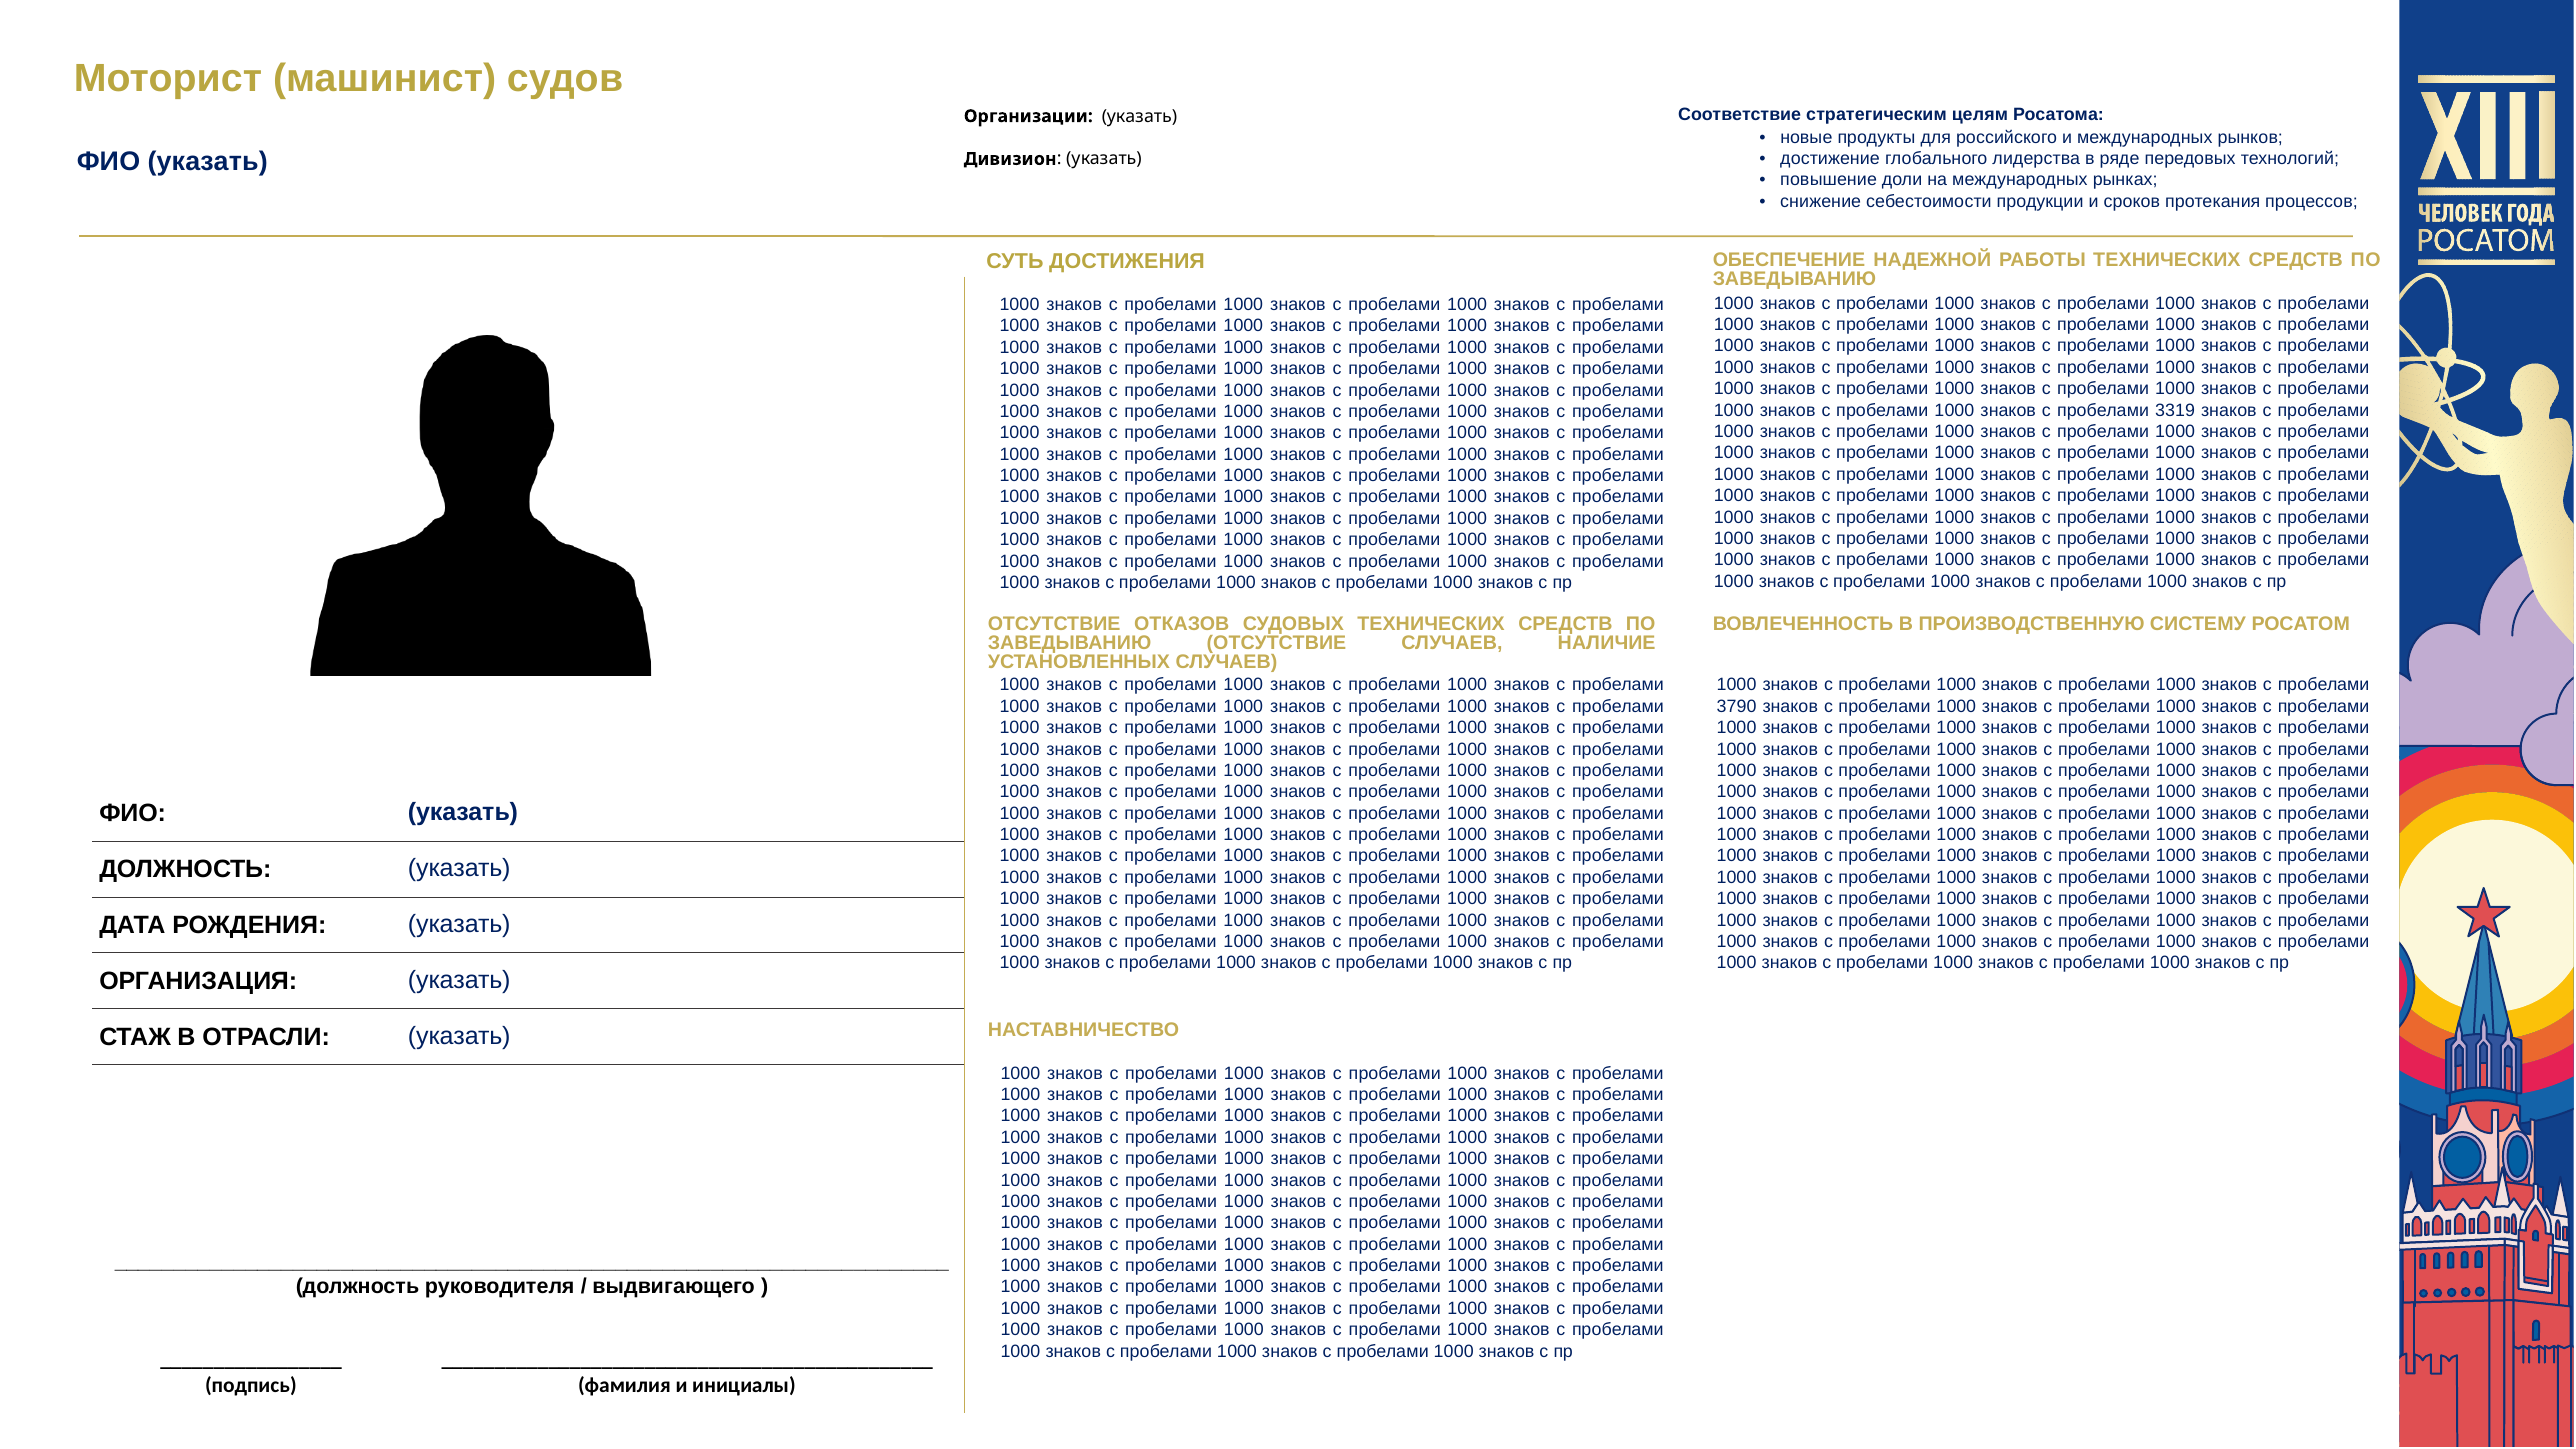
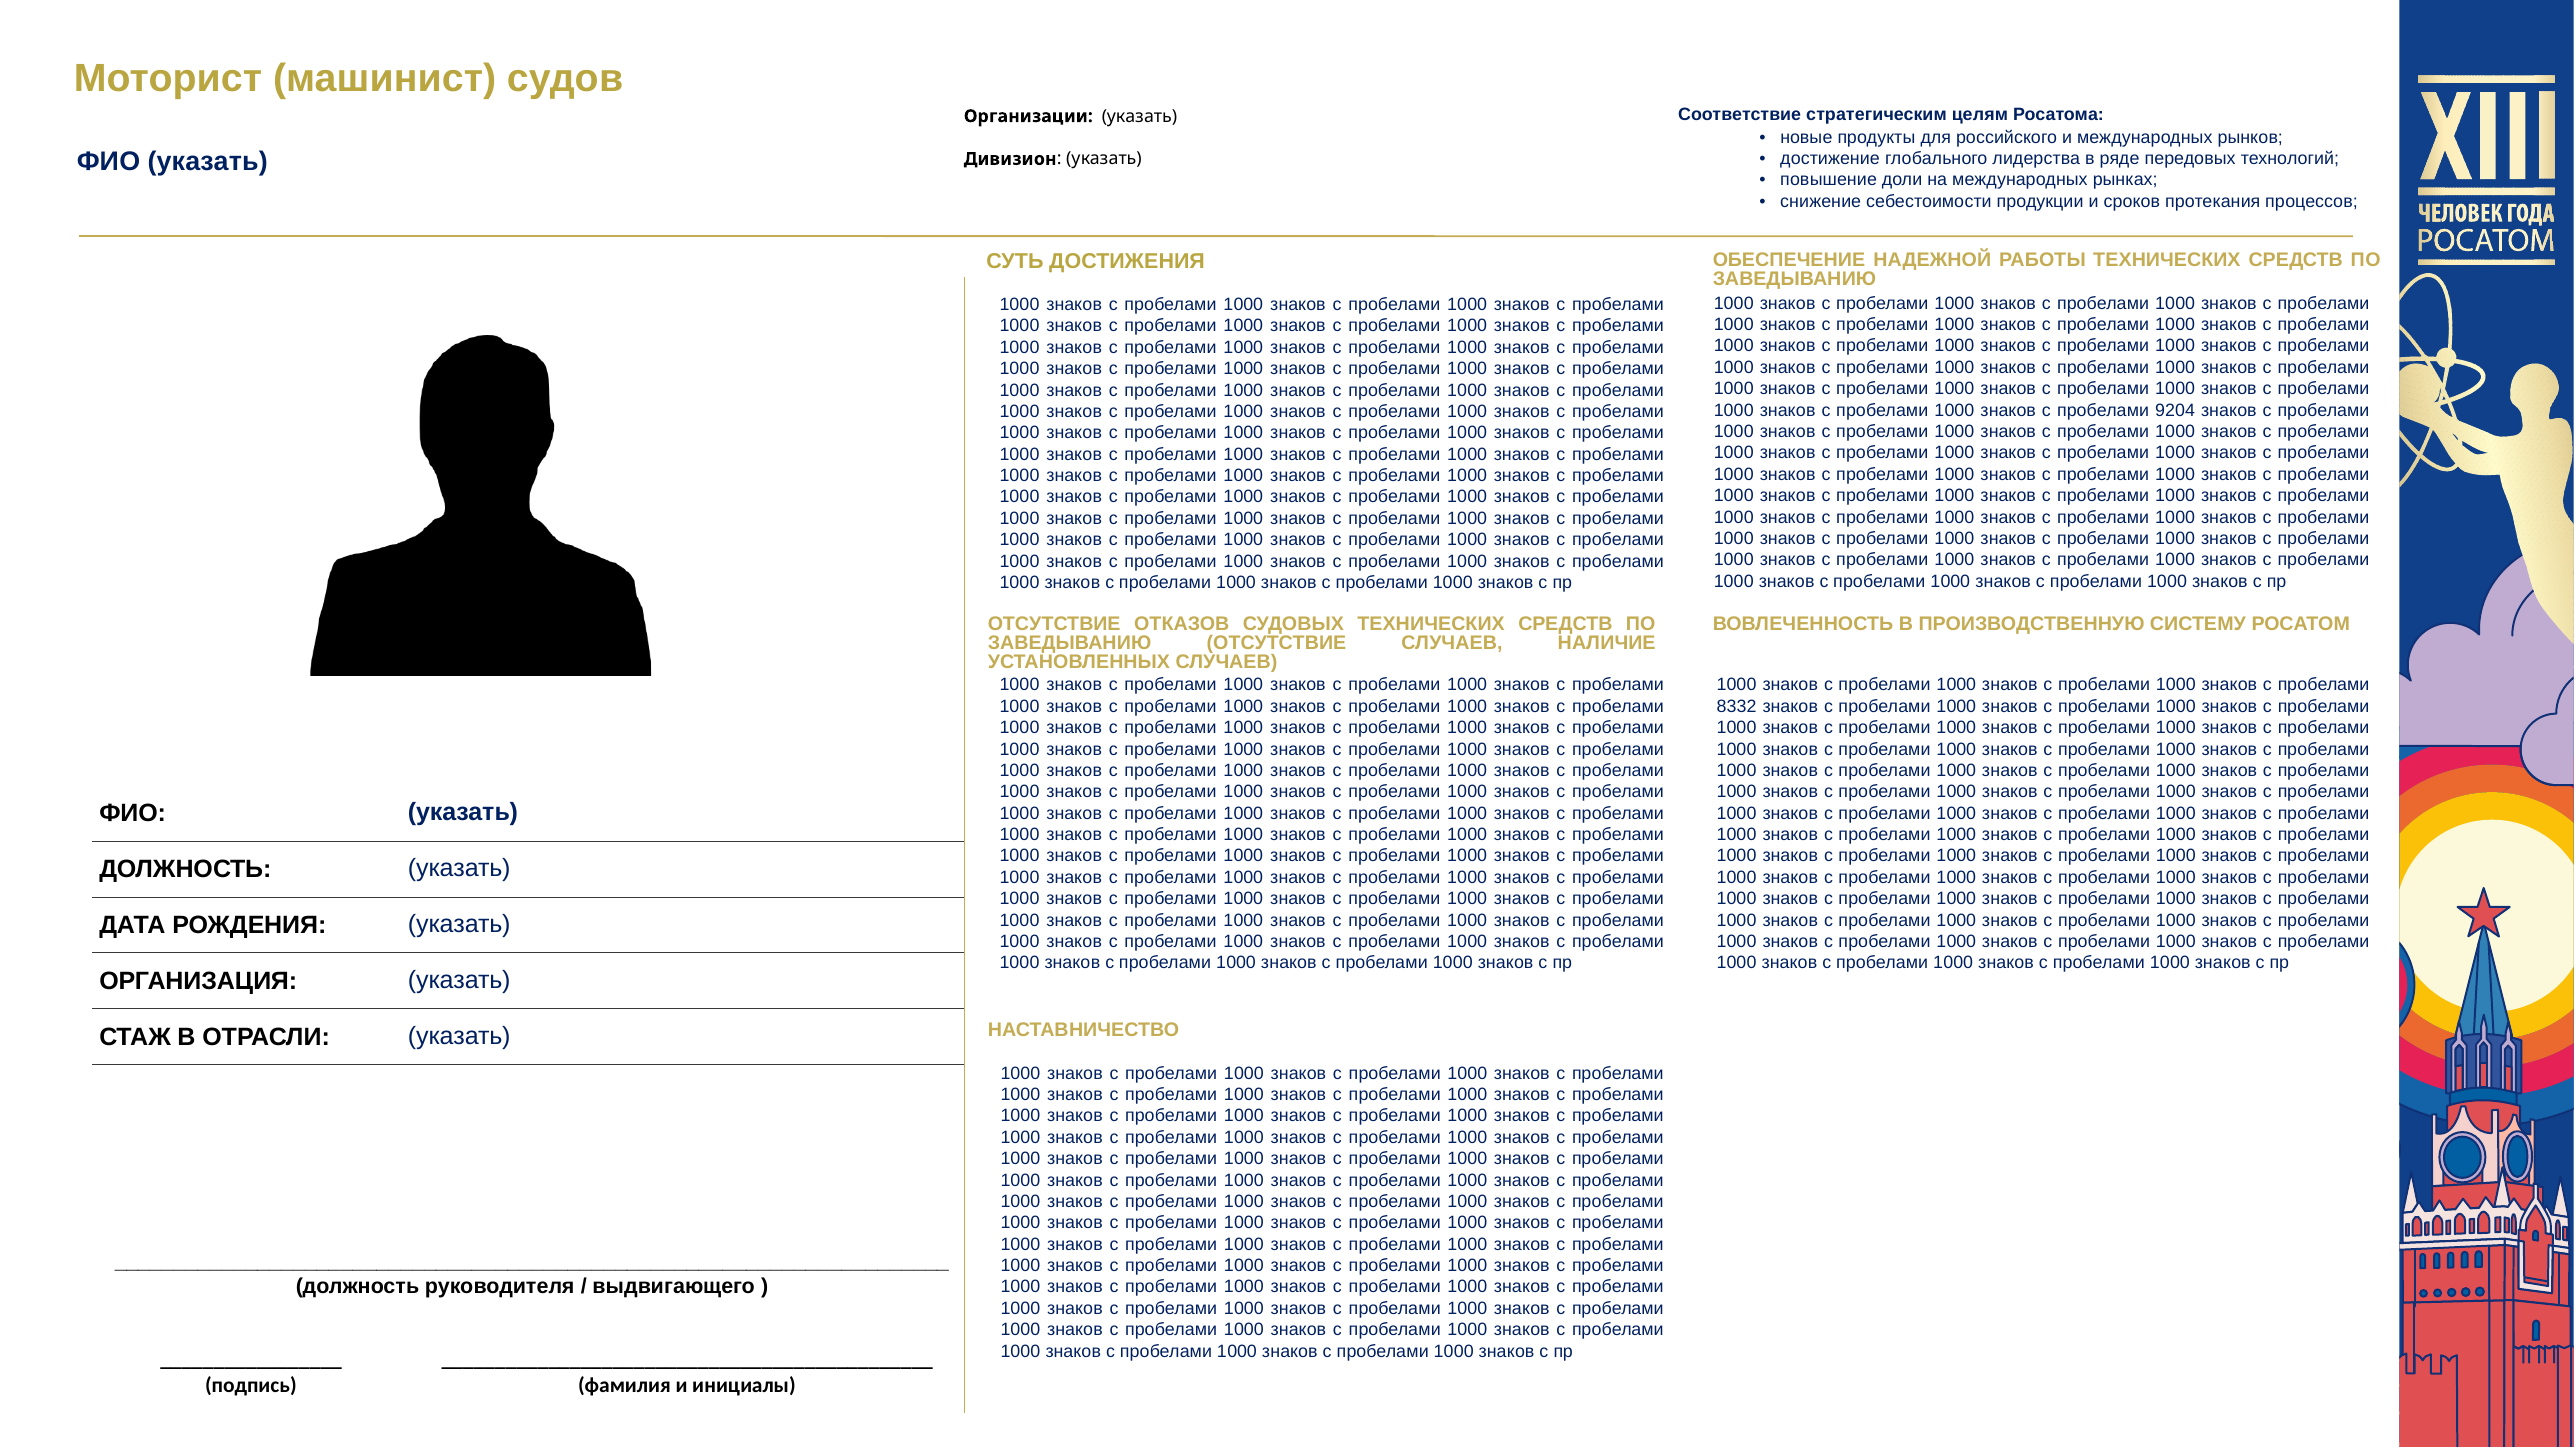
3319: 3319 -> 9204 (2175, 410)
3790: 3790 -> 8332 (1737, 706)
